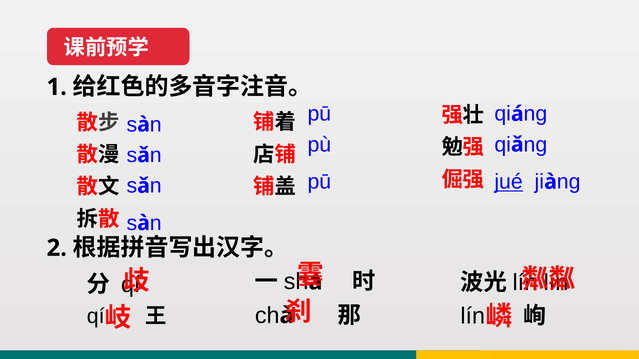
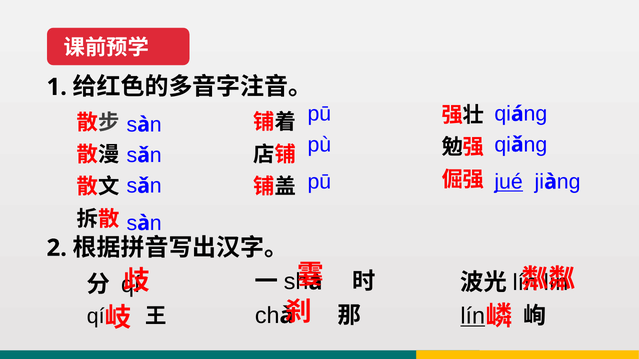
lín underline: none -> present (473, 316)
